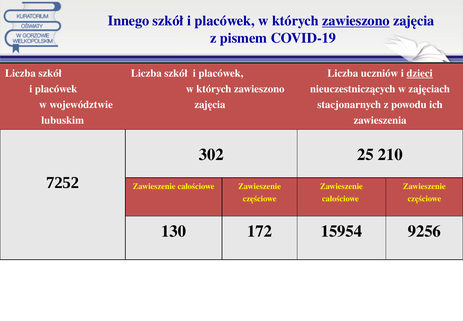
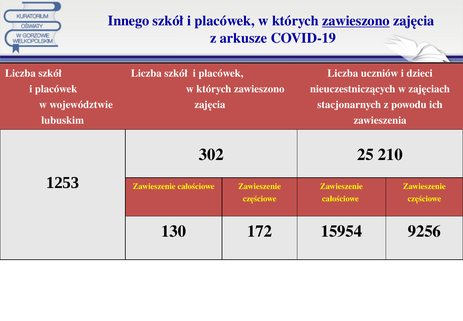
pismem: pismem -> arkusze (244, 38)
dzieci underline: present -> none (420, 73)
7252: 7252 -> 1253 (63, 182)
